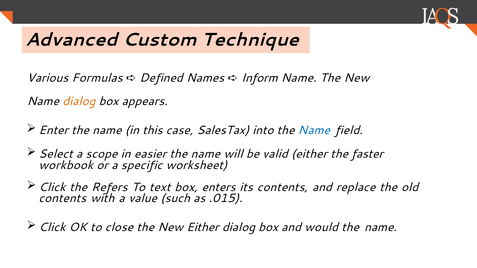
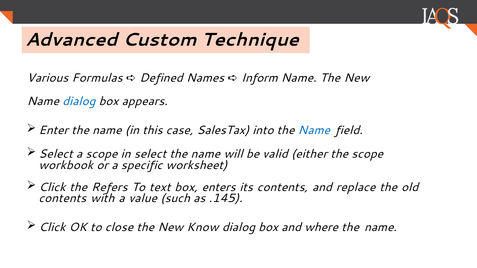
dialog colour: orange -> blue (79, 101)
in easier: easier -> select (150, 154)
the faster: faster -> scope (367, 154)
.015: .015 -> .145 (226, 199)
New Either: Either -> Know (203, 227)
would: would -> where (321, 227)
